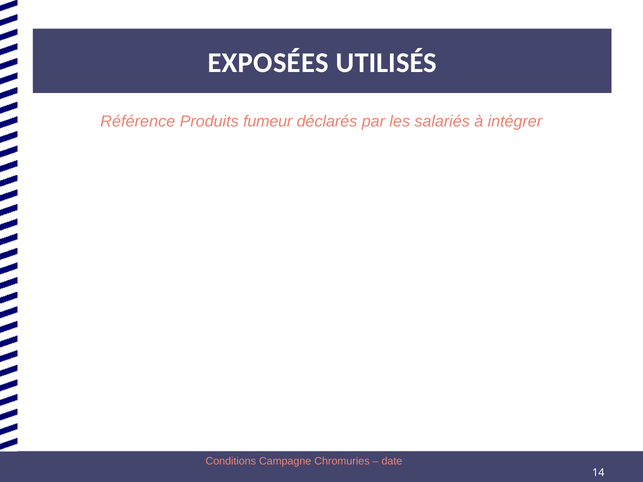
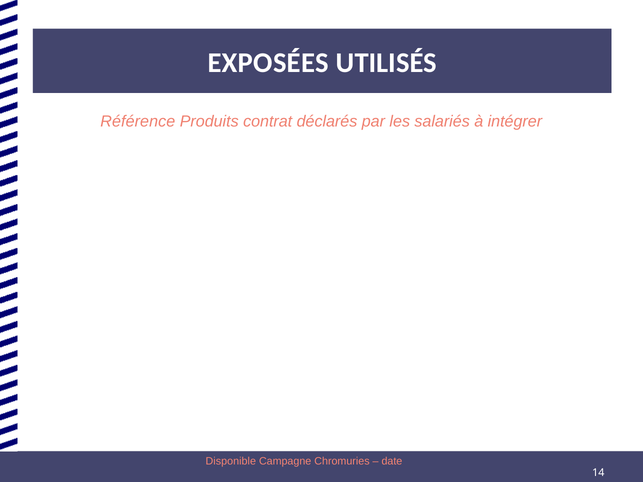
fumeur: fumeur -> contrat (268, 121)
Conditions: Conditions -> Disponible (231, 461)
